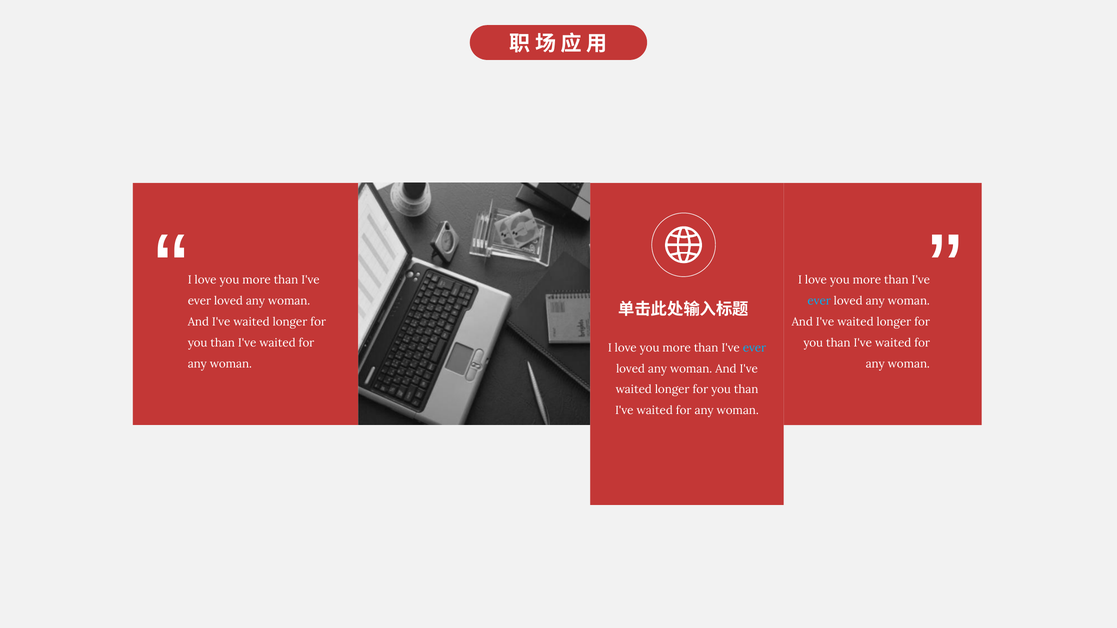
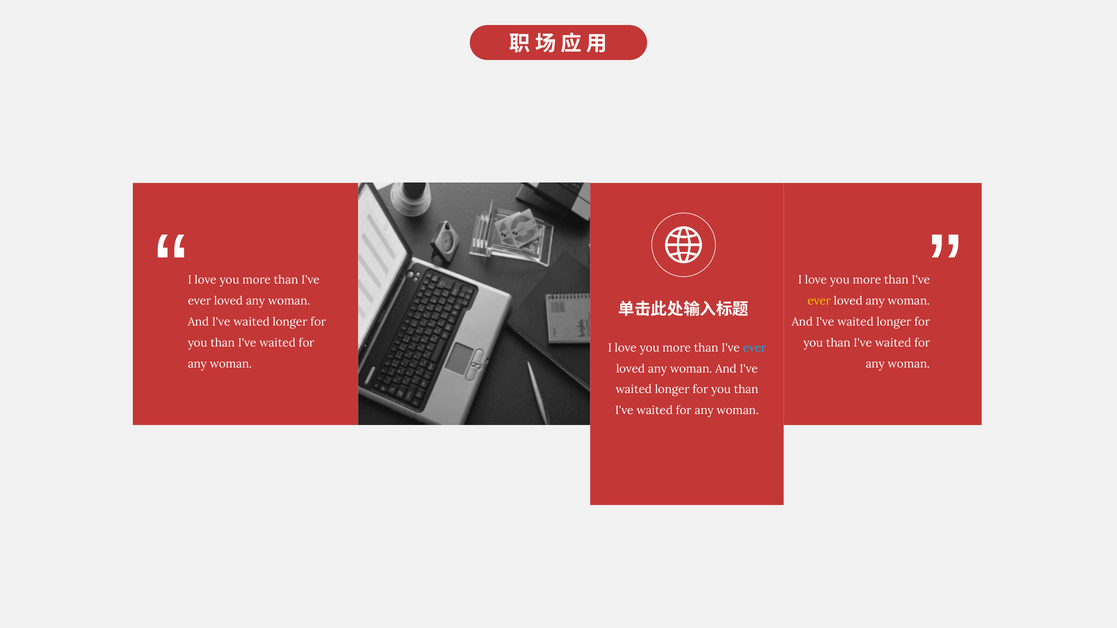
ever colour: light blue -> yellow (819, 301)
